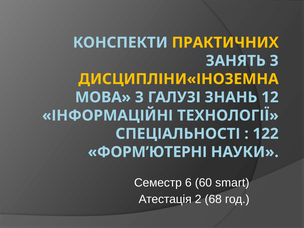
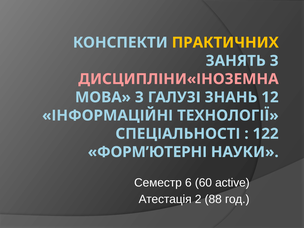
ДИСЦИПЛІНИ«ІНОЗЕМНА colour: yellow -> pink (178, 79)
smart: smart -> active (232, 183)
68: 68 -> 88 (213, 199)
